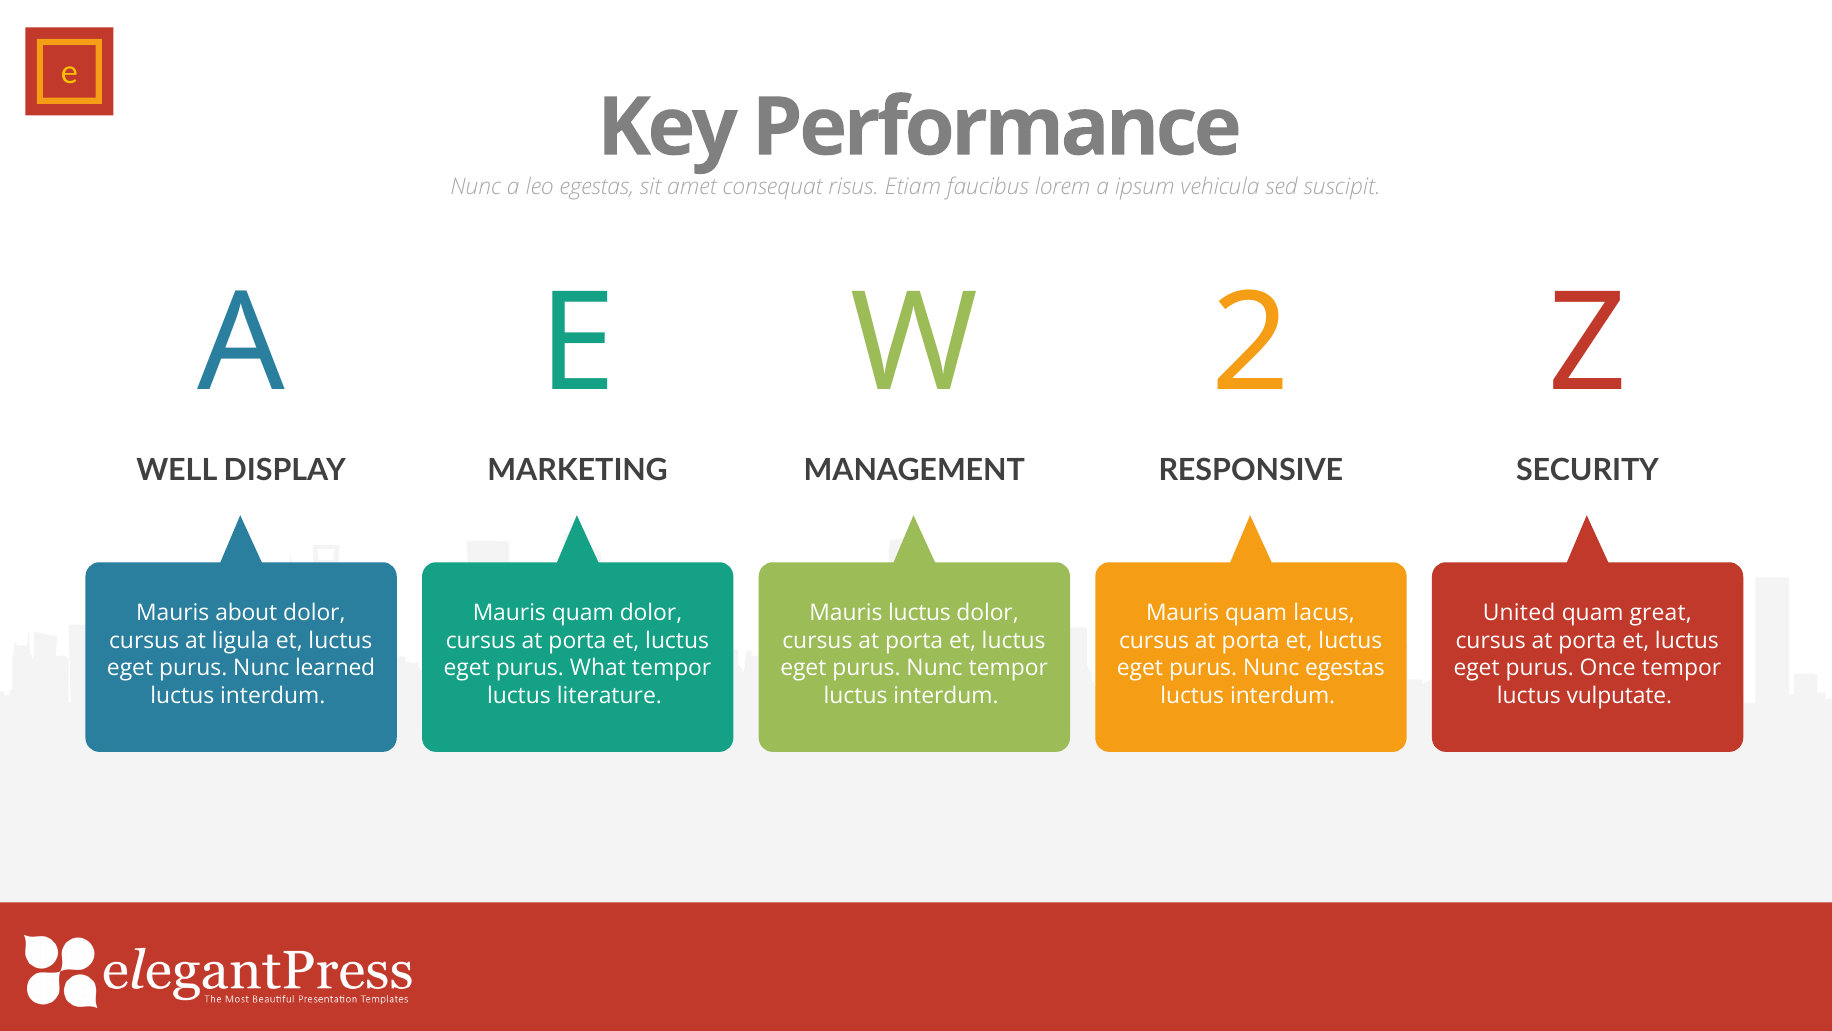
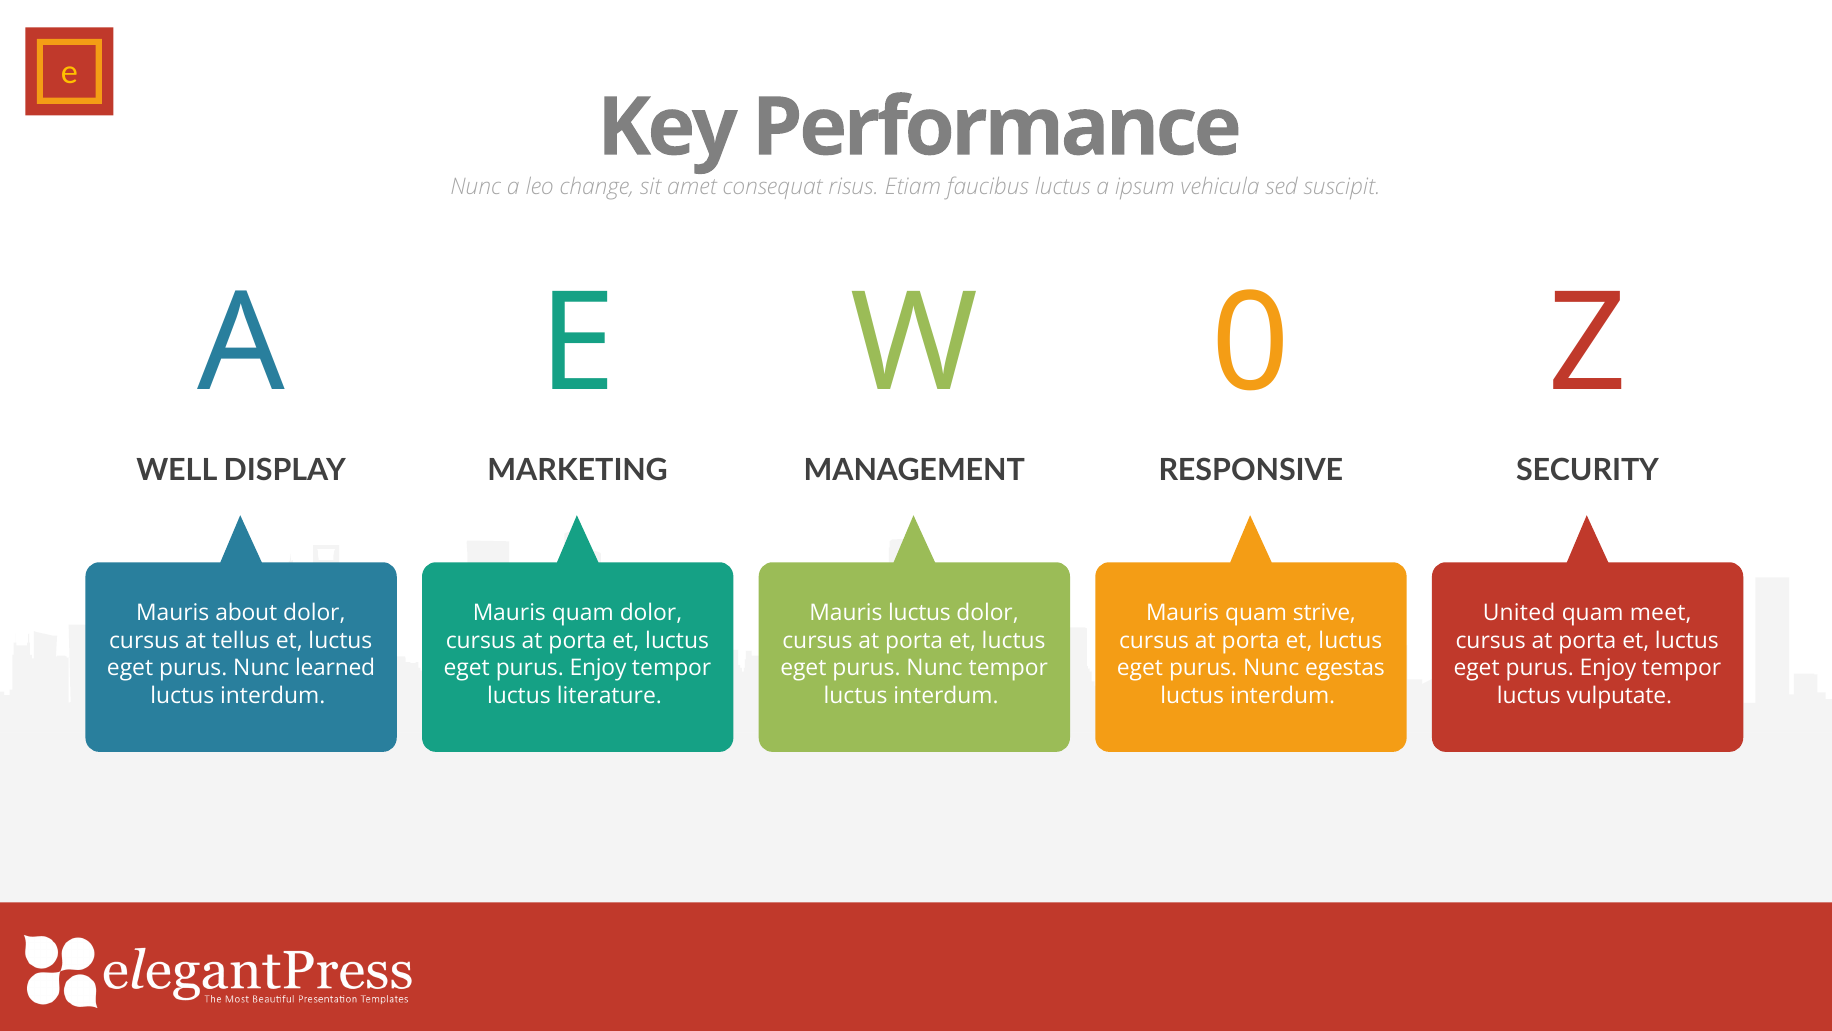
leo egestas: egestas -> change (597, 187)
faucibus lorem: lorem -> luctus (1063, 187)
2: 2 -> 0 (1251, 344)
lacus: lacus -> strive (1324, 613)
great: great -> meet (1661, 613)
ligula: ligula -> tellus (241, 640)
What: What -> Enjoy (598, 668)
Once: Once -> Enjoy (1608, 668)
